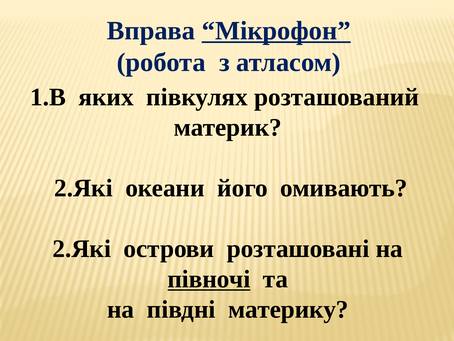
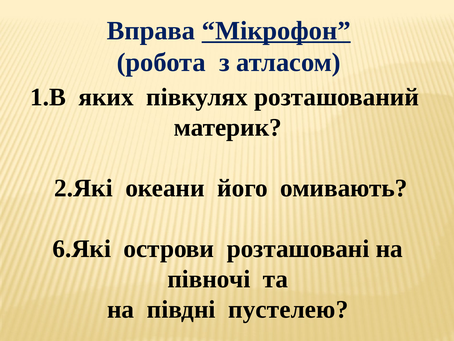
2.Які: 2.Які -> 6.Які (82, 248)
півночі underline: present -> none (209, 279)
материку: материку -> пустелею (288, 309)
